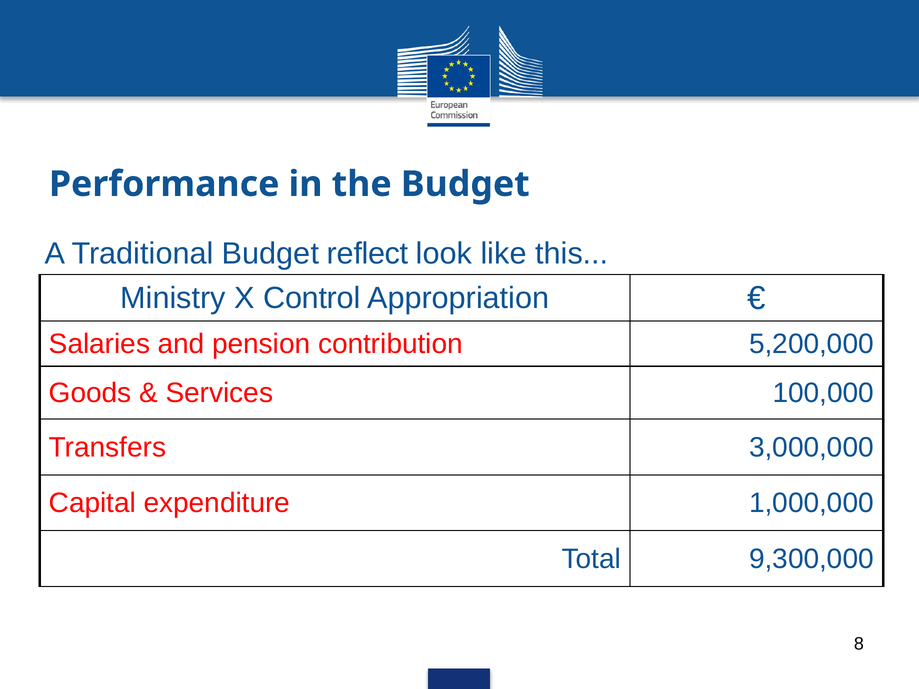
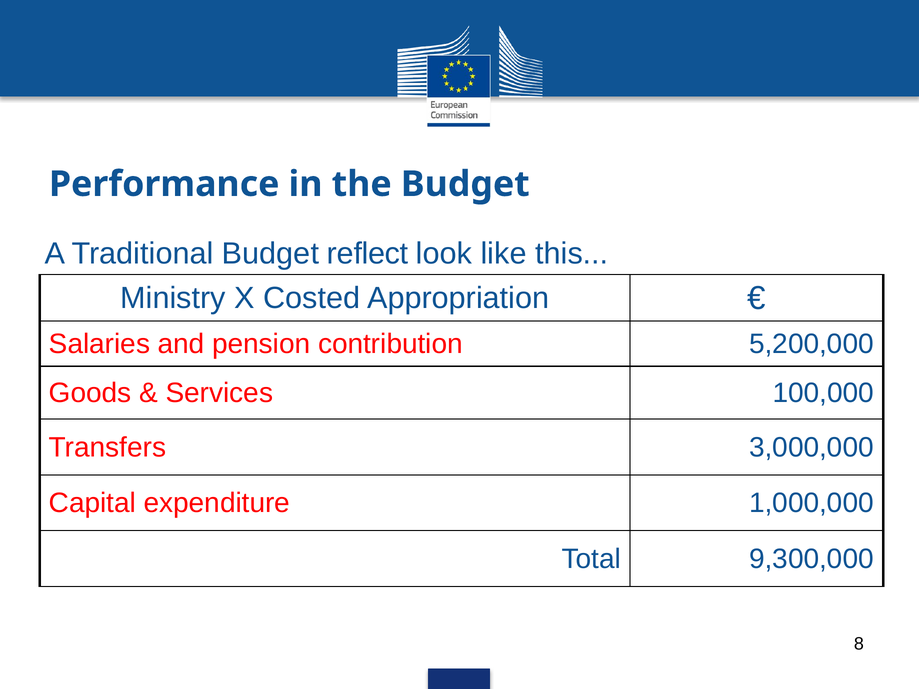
Control: Control -> Costed (312, 298)
